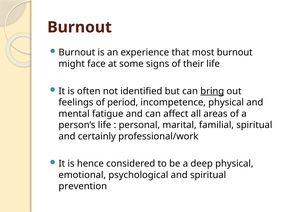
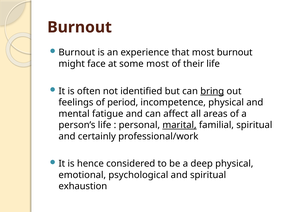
some signs: signs -> most (158, 64)
marital underline: none -> present (179, 125)
prevention: prevention -> exhaustion (83, 186)
